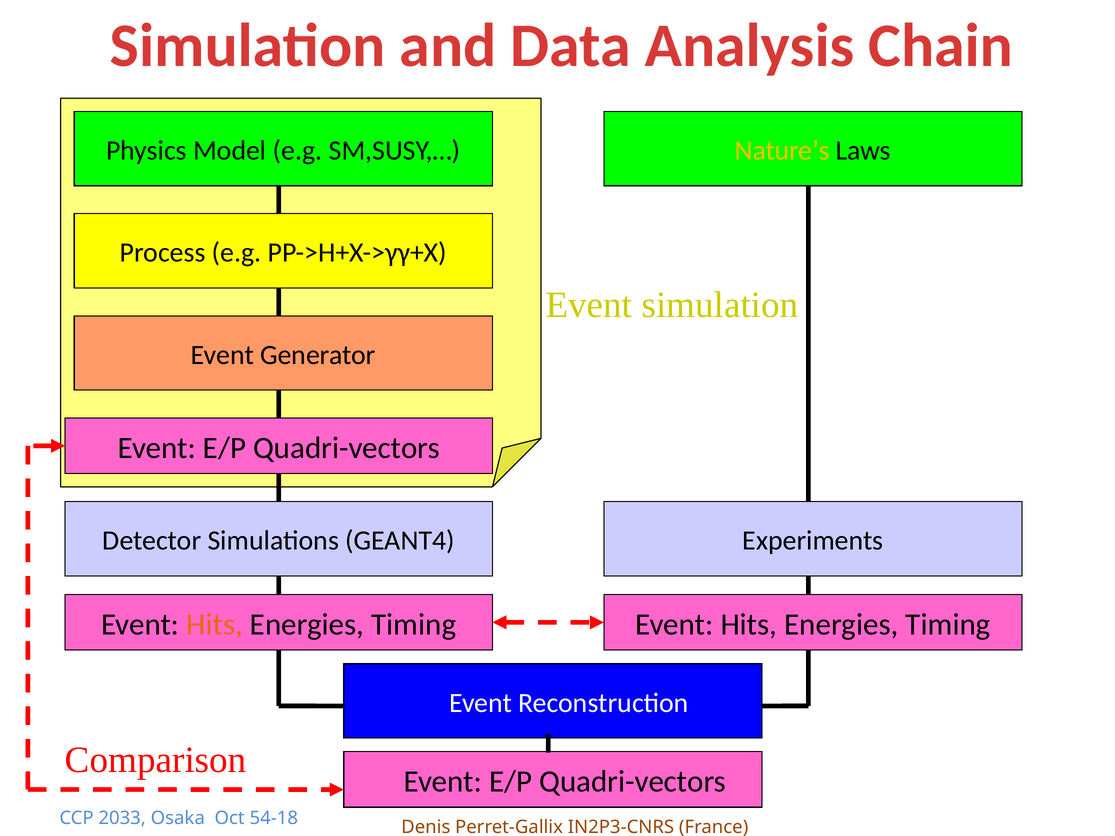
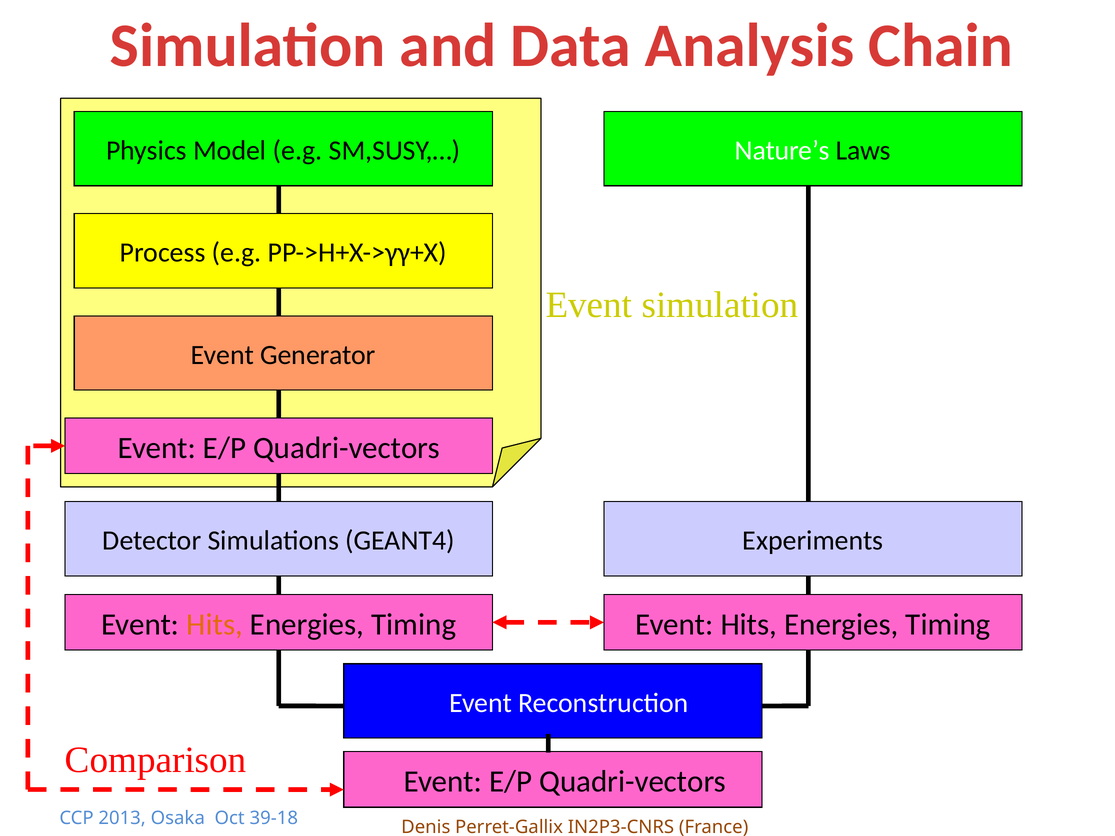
Nature’s colour: yellow -> white (782, 151)
2033: 2033 -> 2013 (122, 819)
54-18: 54-18 -> 39-18 (274, 819)
